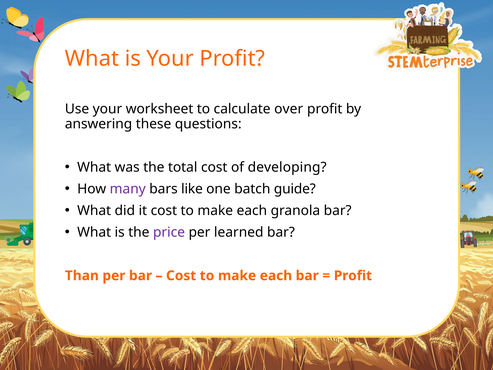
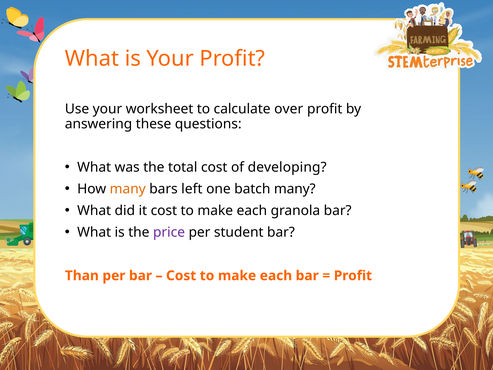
many colour: purple -> orange (128, 189)
like: like -> left (192, 189)
batch guide: guide -> many (295, 189)
learned: learned -> student (239, 232)
